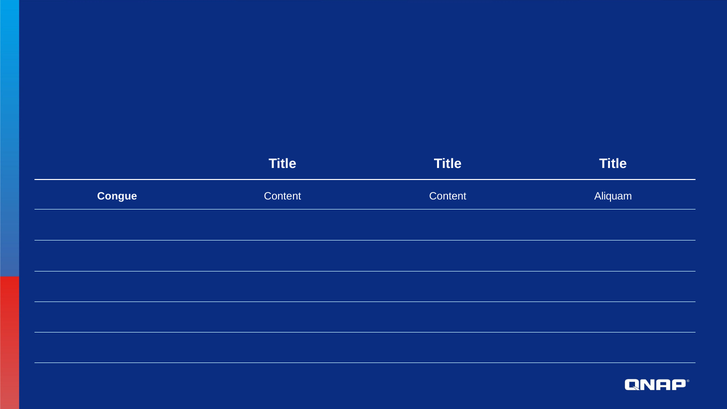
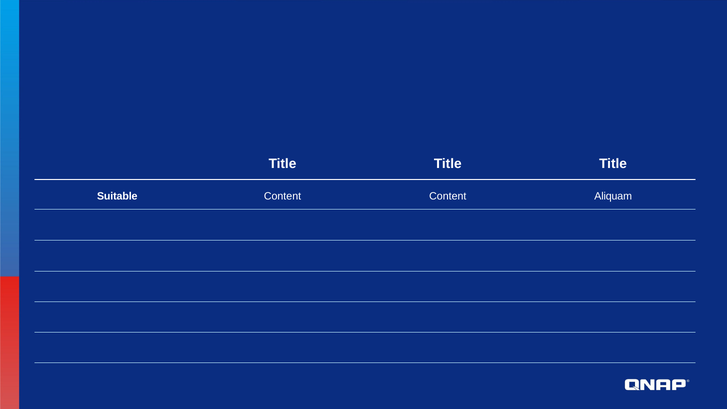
Congue: Congue -> Suitable (117, 196)
